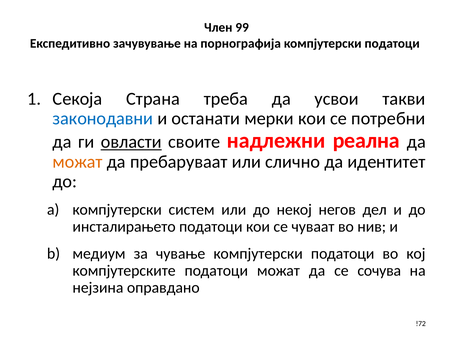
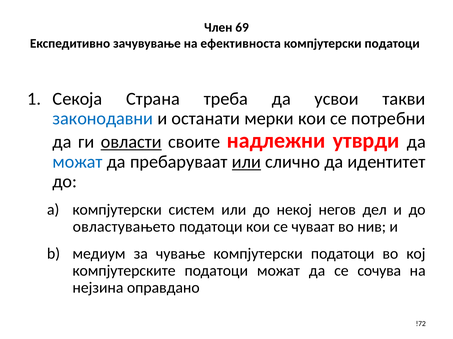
99: 99 -> 69 (242, 28)
порнографија: порнографија -> ефективноста (241, 44)
реална: реална -> утврди (366, 141)
можат colour: orange -> blue (78, 162)
или underline: none -> present (246, 162)
инсталирањето: инсталирањето -> овластувањето (124, 227)
